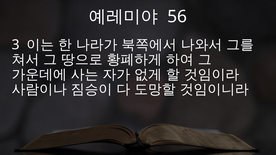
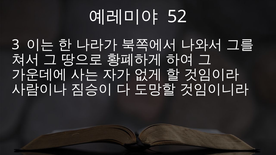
56: 56 -> 52 (177, 17)
